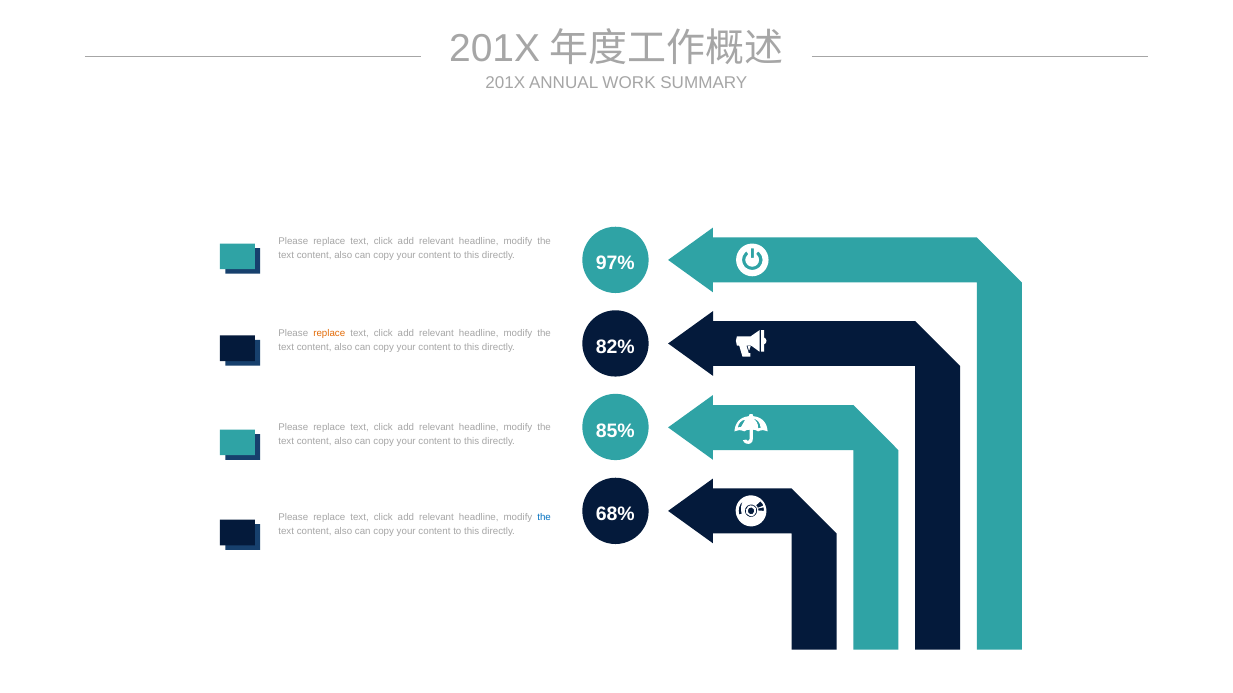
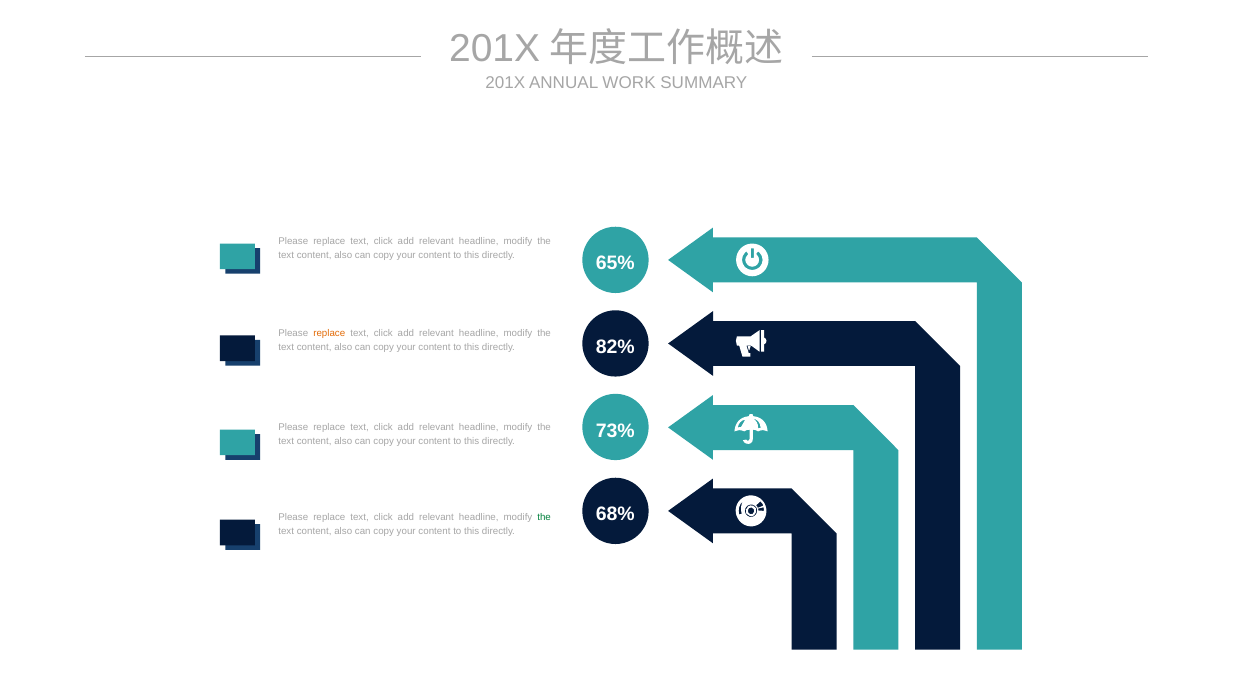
97%: 97% -> 65% (615, 264)
85%: 85% -> 73% (615, 431)
the colour: blue -> green (544, 518)
